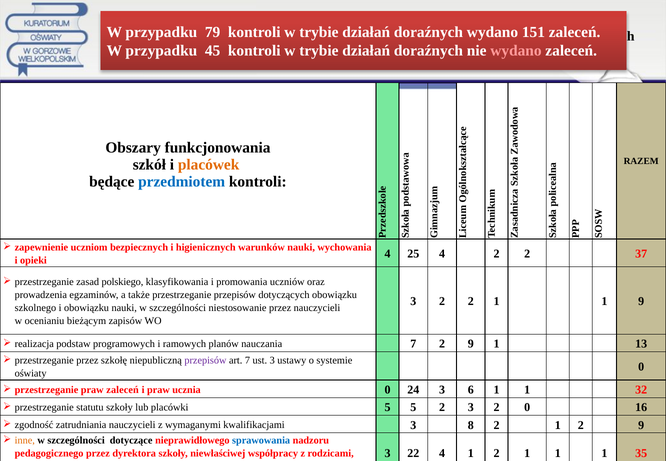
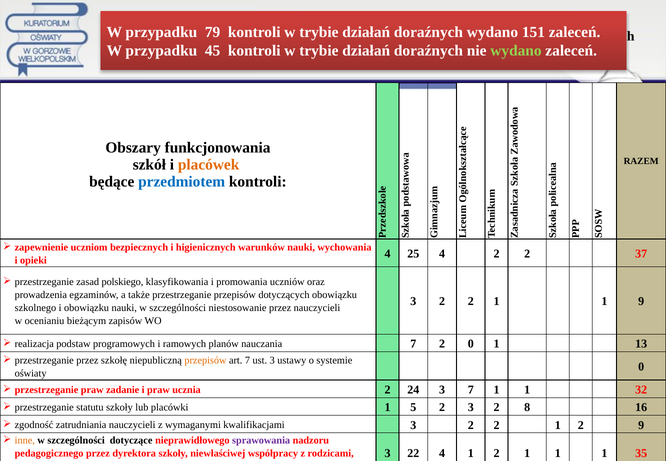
wydano colour: pink -> light green (516, 51)
7 2 9: 9 -> 0 (471, 344)
przepisów colour: purple -> orange (205, 360)
praw zaleceń: zaleceń -> zadanie (123, 390)
ucznia 0: 0 -> 2 (388, 390)
3 6: 6 -> 7 (471, 390)
placówki 5: 5 -> 1 (388, 408)
2 0: 0 -> 8 (527, 408)
kwalifikacjami 3 8: 8 -> 2 (471, 425)
sprawowania colour: blue -> purple (261, 440)
